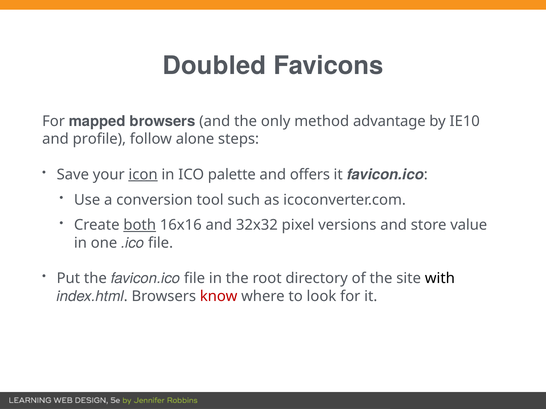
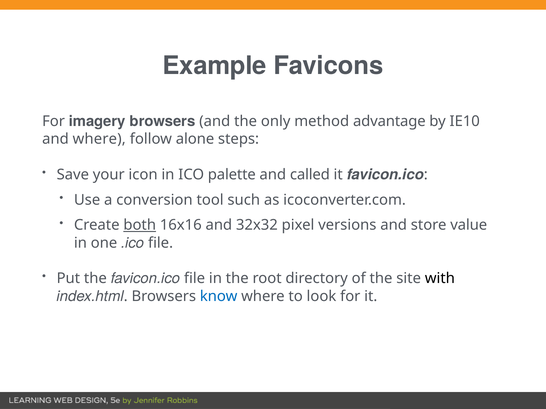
Doubled: Doubled -> Example (214, 66)
mapped: mapped -> imagery (97, 121)
and profile: profile -> where (99, 139)
icon underline: present -> none (143, 175)
offers: offers -> called (310, 175)
know colour: red -> blue (219, 296)
